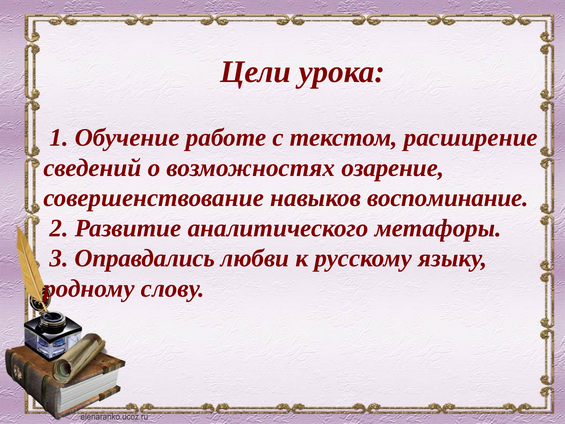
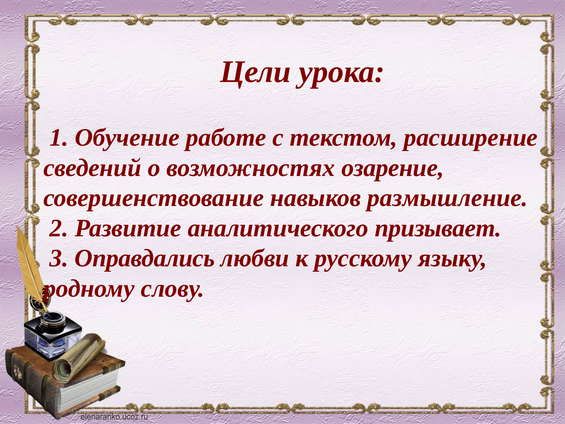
воспоминание: воспоминание -> размышление (448, 198)
метафоры: метафоры -> призывает (438, 228)
